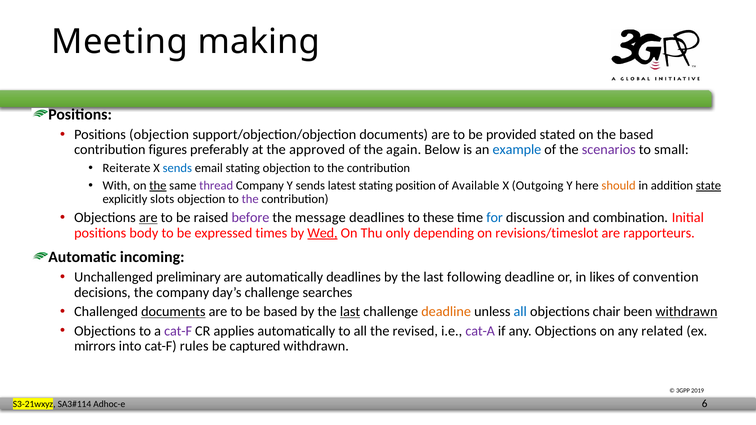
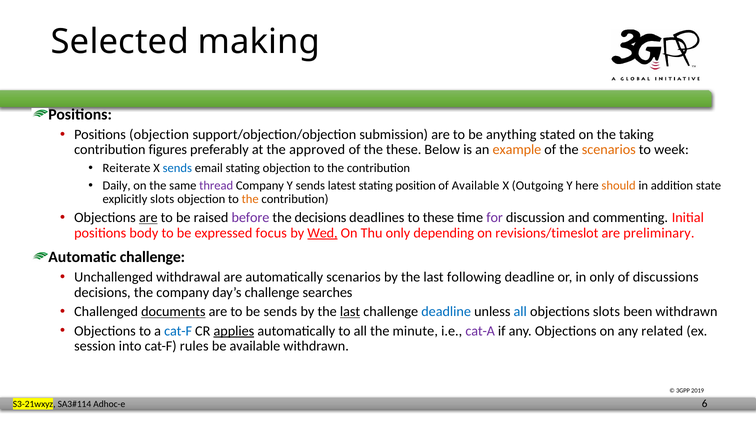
Meeting: Meeting -> Selected (120, 42)
support/objection/objection documents: documents -> submission (394, 135)
provided: provided -> anything (511, 135)
the based: based -> taking (636, 135)
the again: again -> these (404, 150)
example colour: blue -> orange (517, 150)
scenarios colour: purple -> orange (609, 150)
small: small -> week (672, 150)
With: With -> Daily (117, 186)
the underline: present -> none (158, 186)
state underline: present -> none (708, 186)
the colour: purple -> orange (250, 199)
the message: message -> decisions (320, 218)
for colour: blue -> purple (495, 218)
combination: combination -> commenting (630, 218)
times: times -> focus (271, 233)
rapporteurs: rapporteurs -> preliminary (659, 233)
Automatic incoming: incoming -> challenge (152, 257)
preliminary: preliminary -> withdrawal (188, 277)
automatically deadlines: deadlines -> scenarios (354, 277)
in likes: likes -> only (602, 277)
convention: convention -> discussions (666, 277)
be based: based -> sends (280, 312)
deadline colour: orange -> blue (446, 312)
objections chair: chair -> slots (606, 312)
withdrawn underline: present -> none (686, 312)
cat-F colour: purple -> blue (178, 331)
applies underline: none -> present (234, 331)
revised: revised -> minute (415, 331)
mirrors: mirrors -> session (95, 346)
be captured: captured -> available (255, 346)
